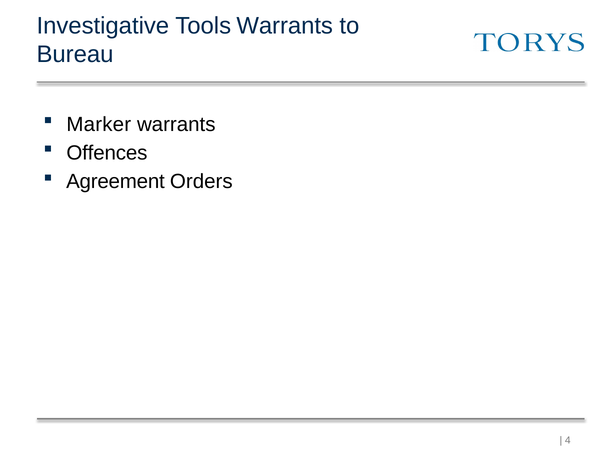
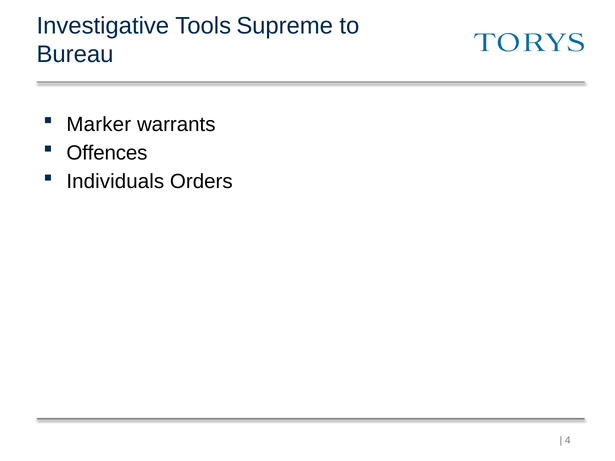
Tools Warrants: Warrants -> Supreme (285, 26)
Agreement: Agreement -> Individuals (115, 182)
